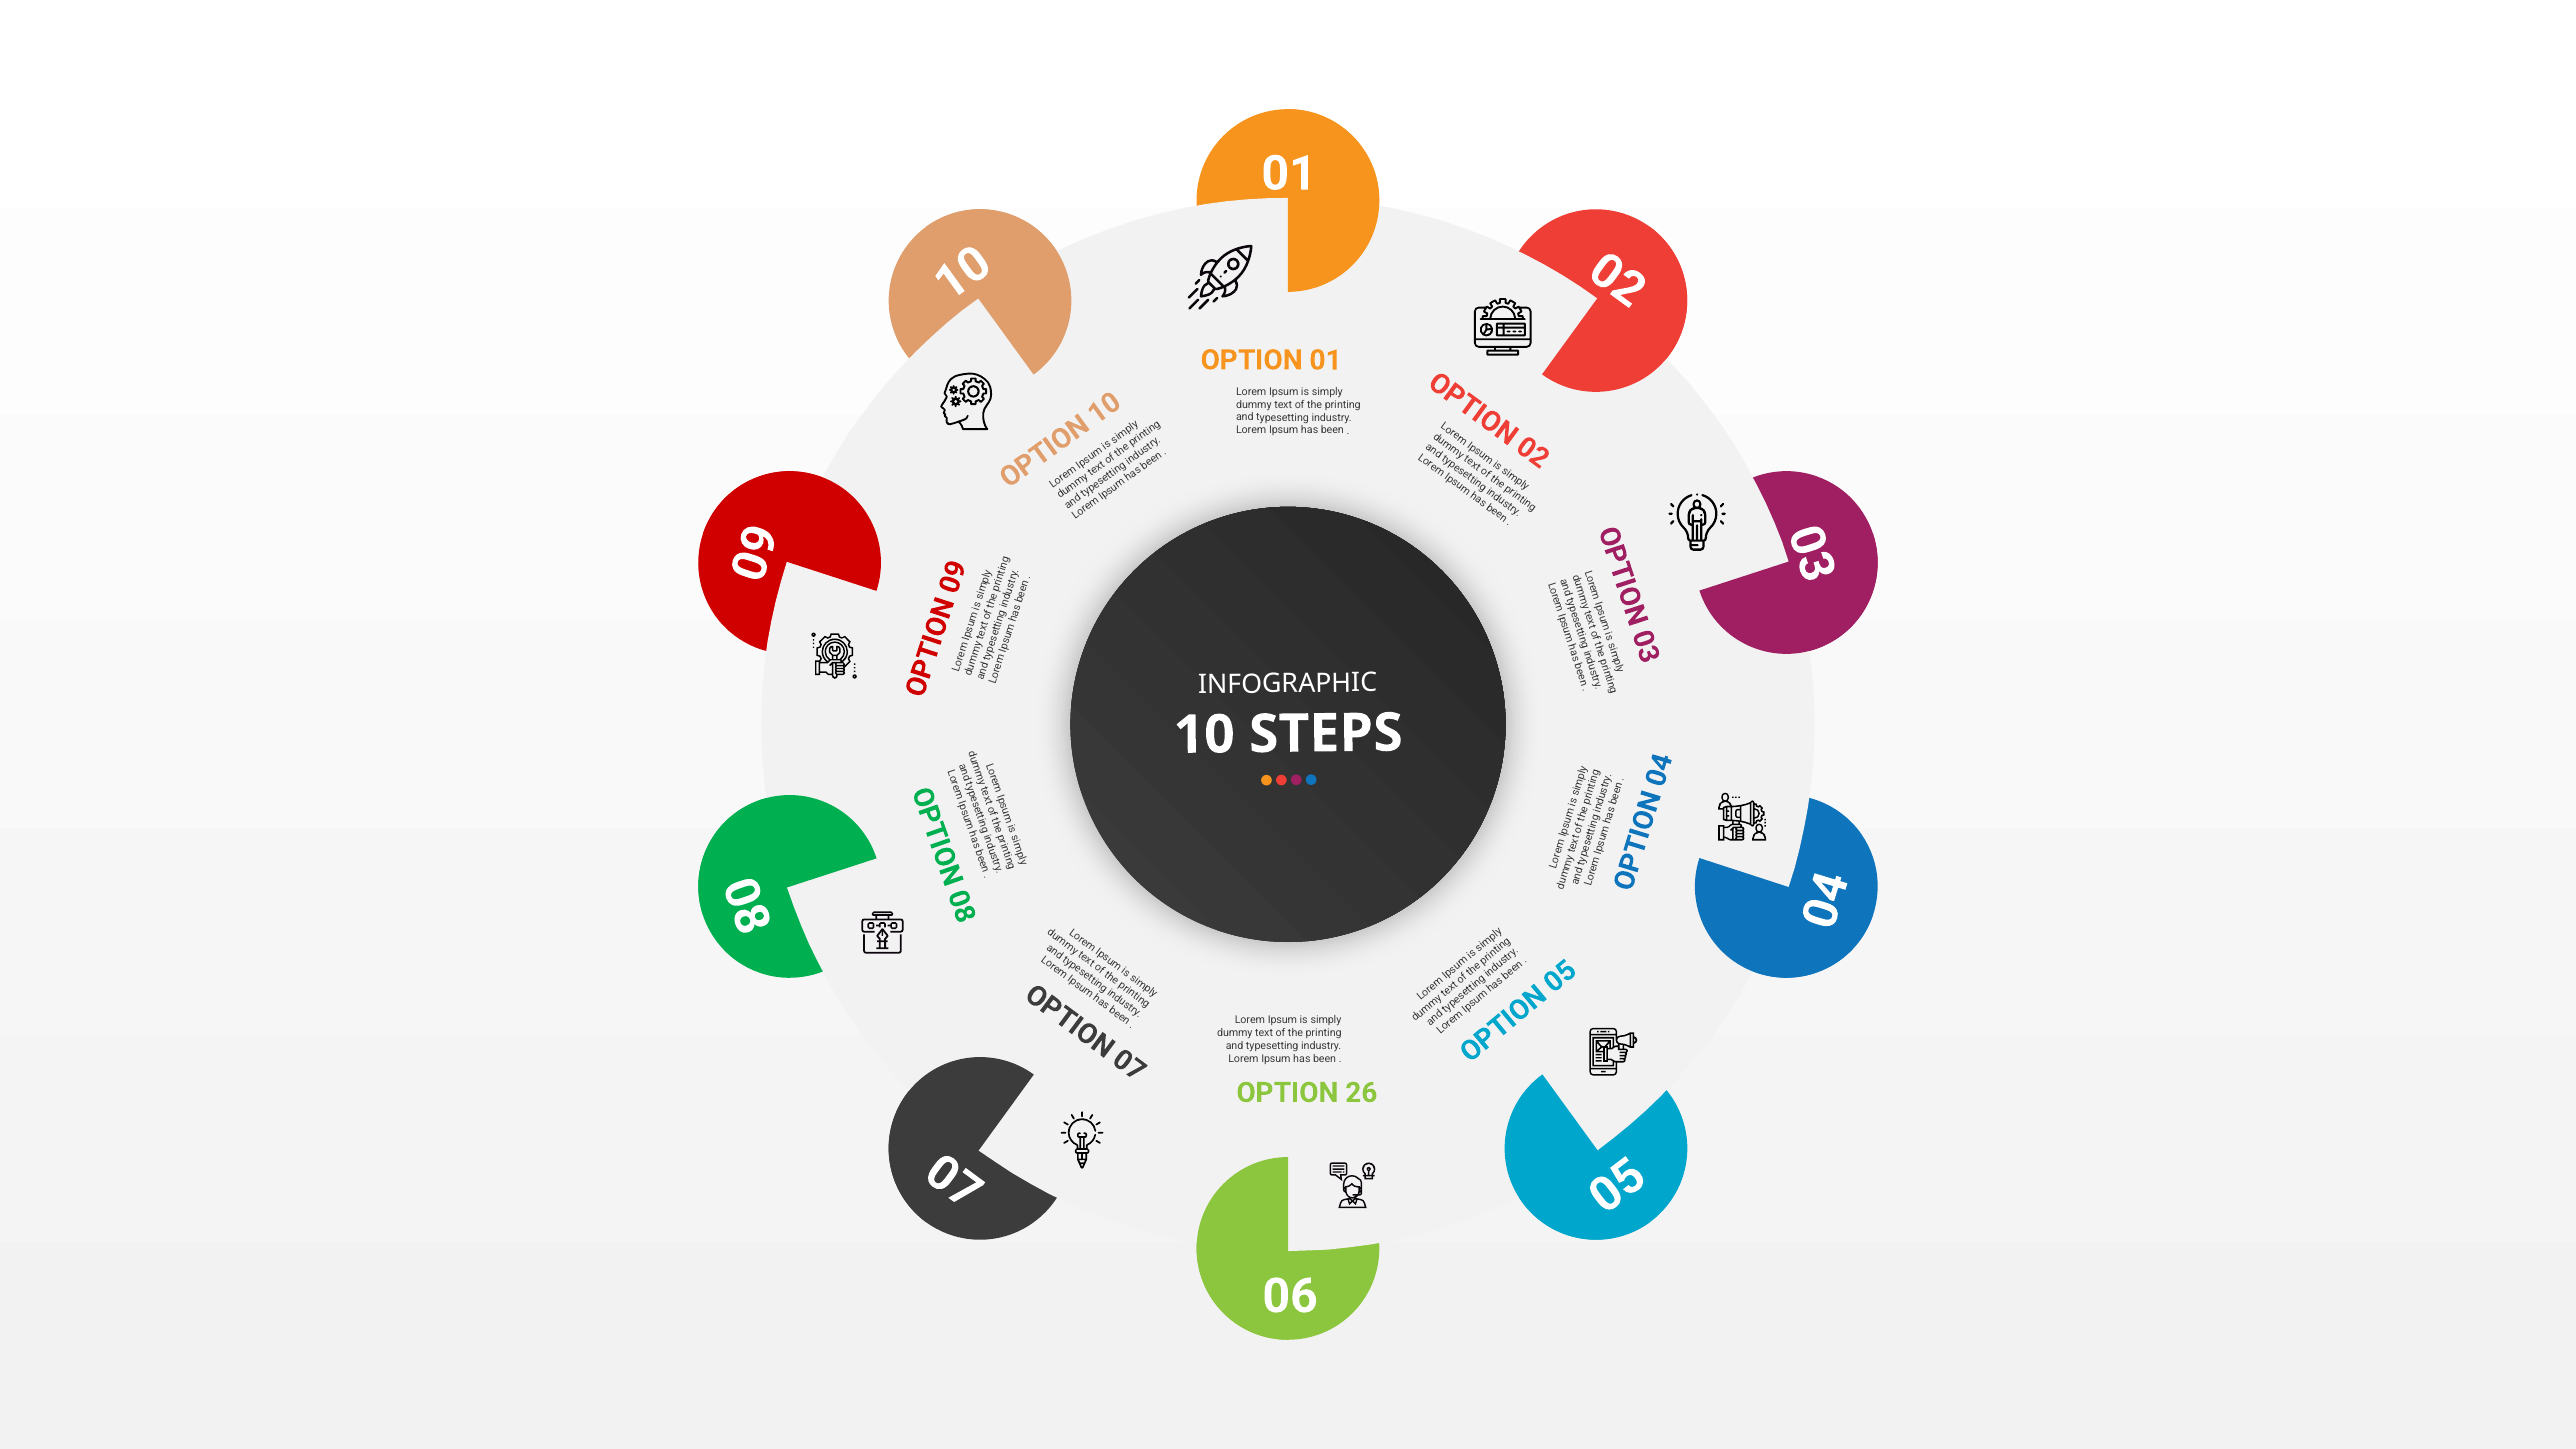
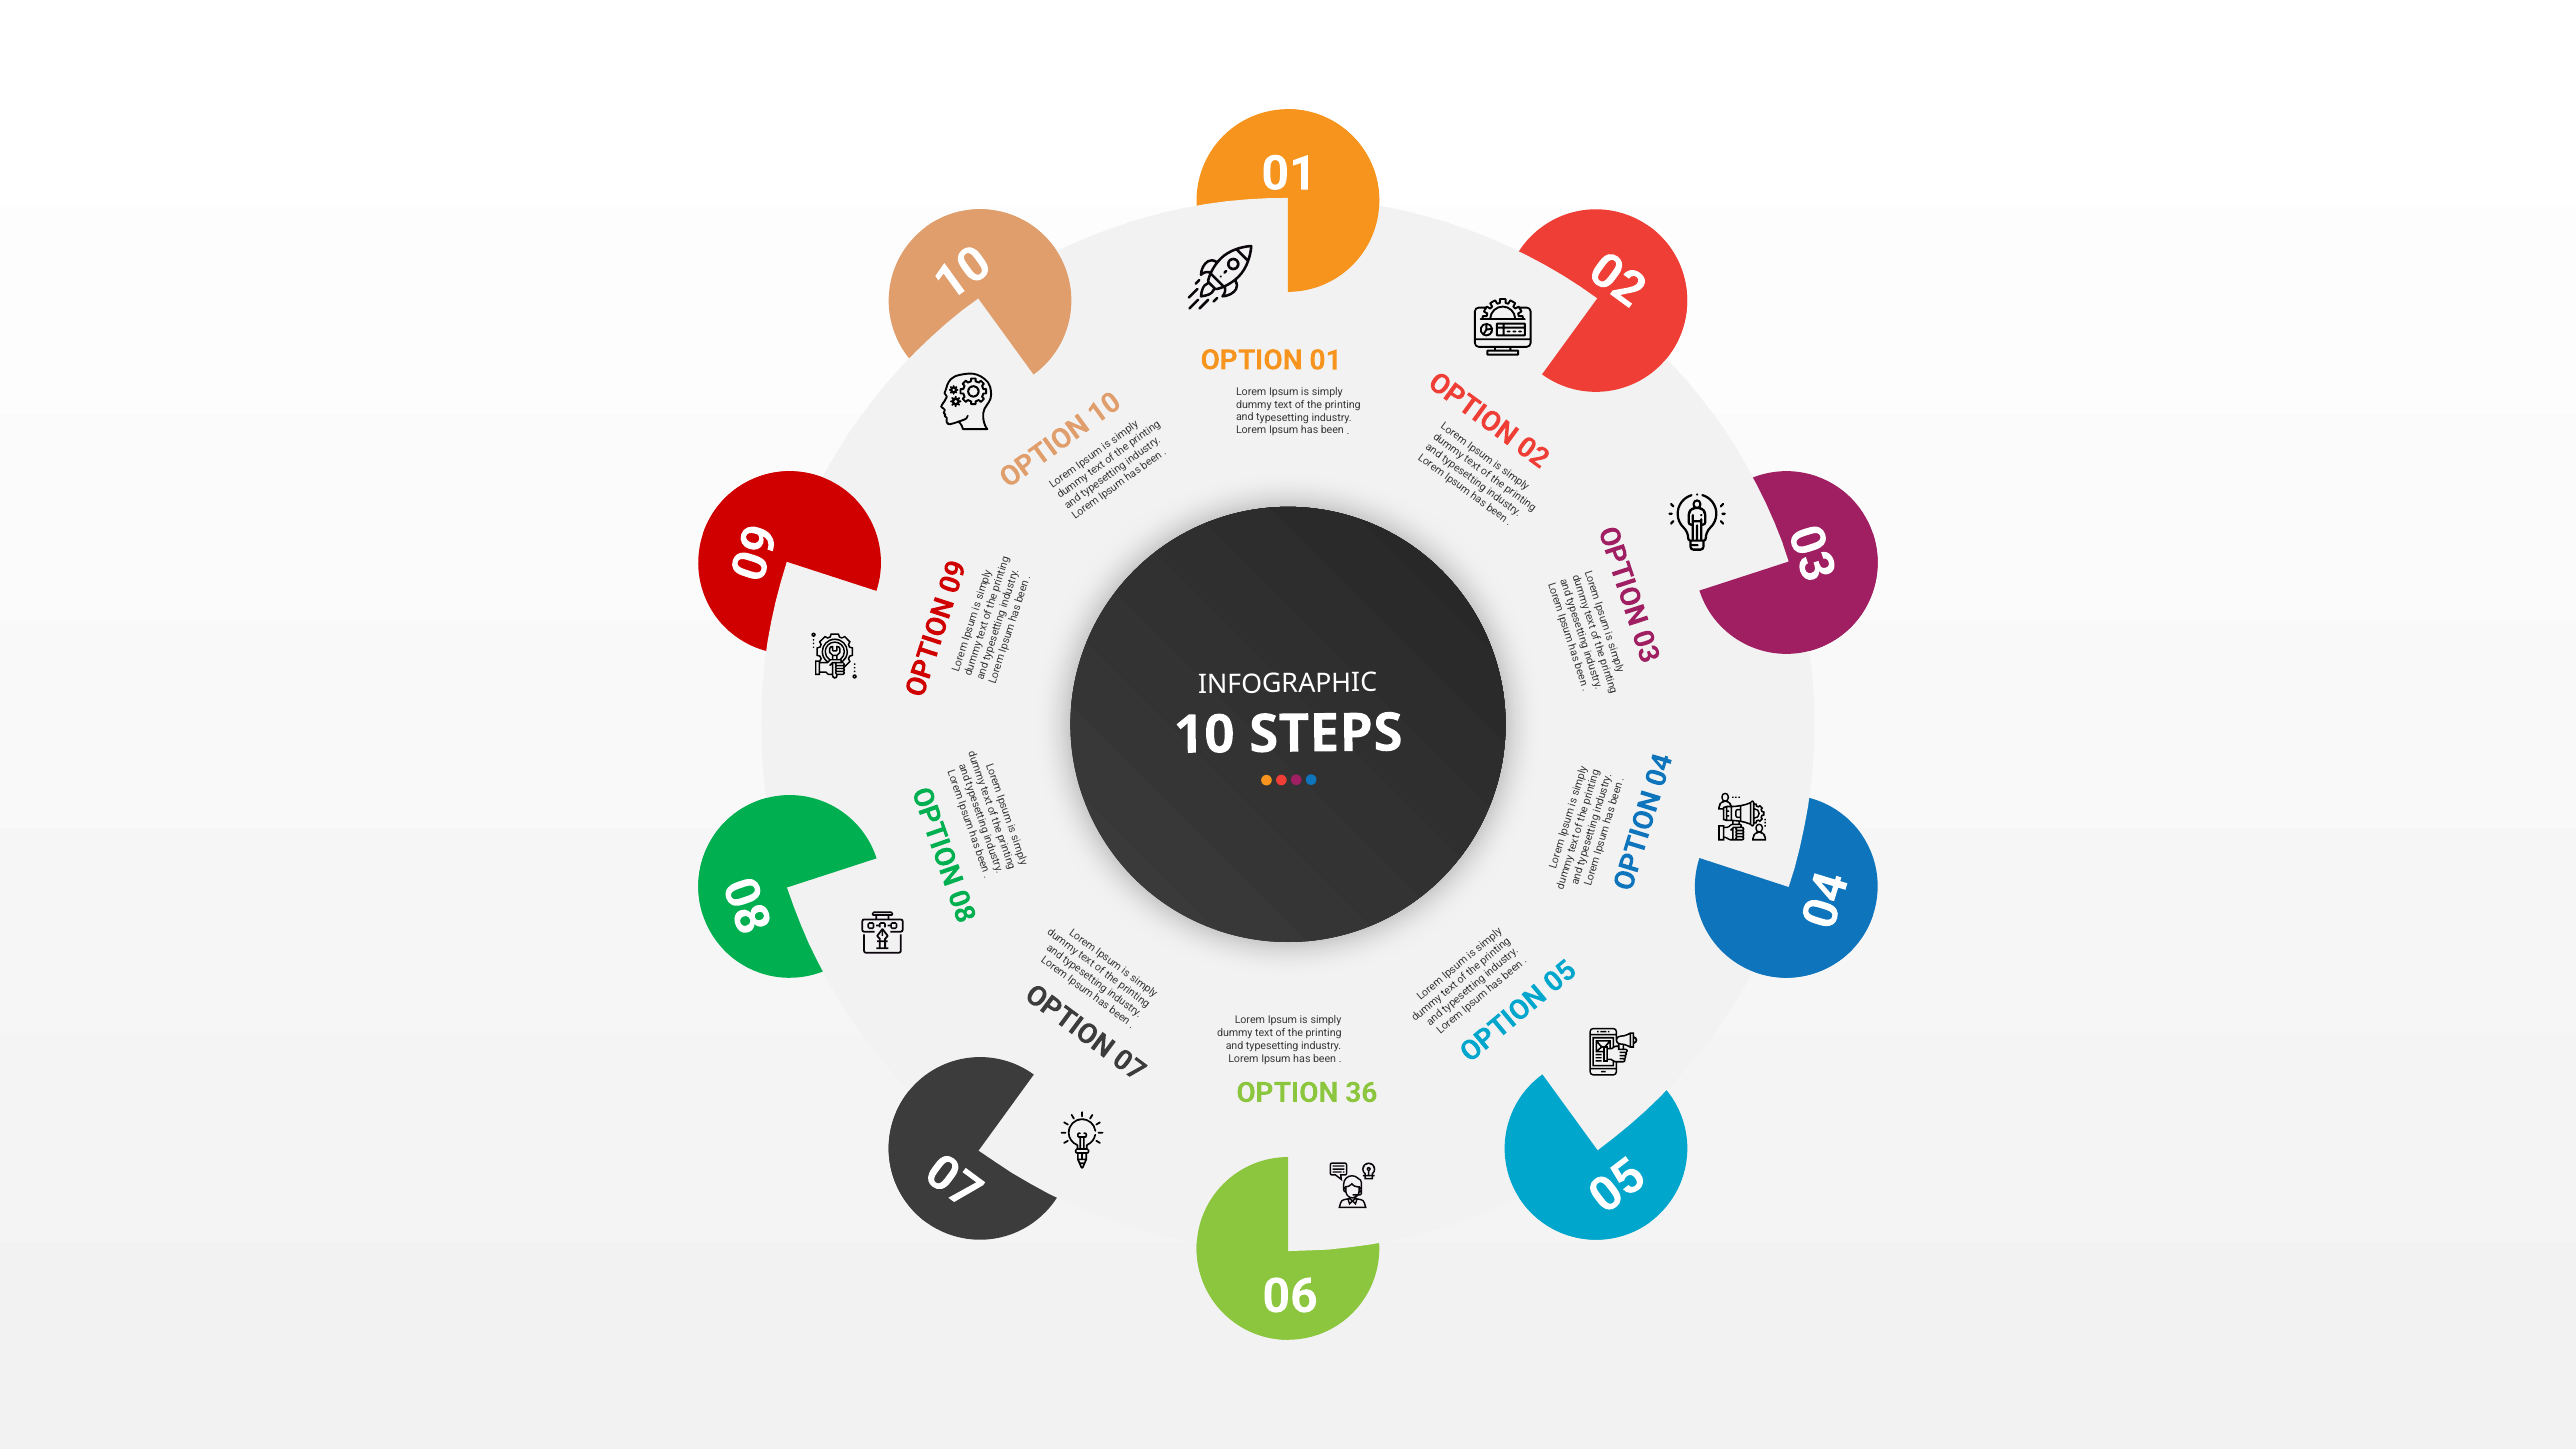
26: 26 -> 36 (1361, 1093)
